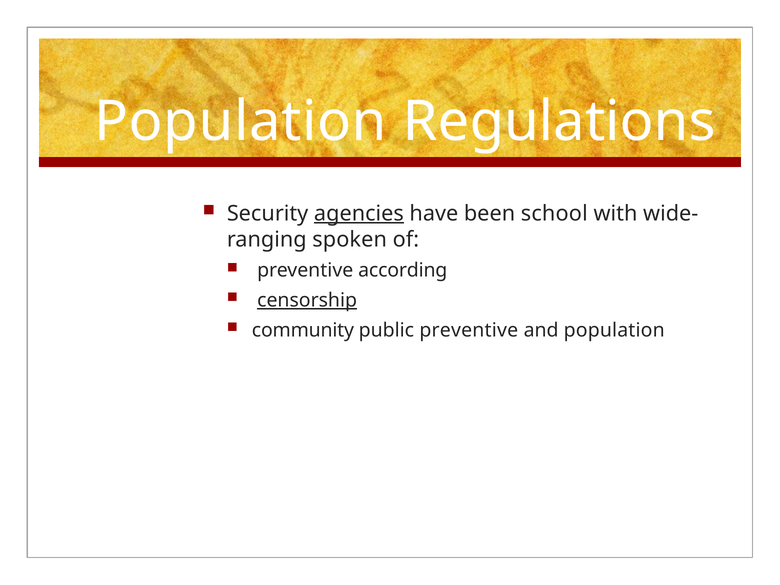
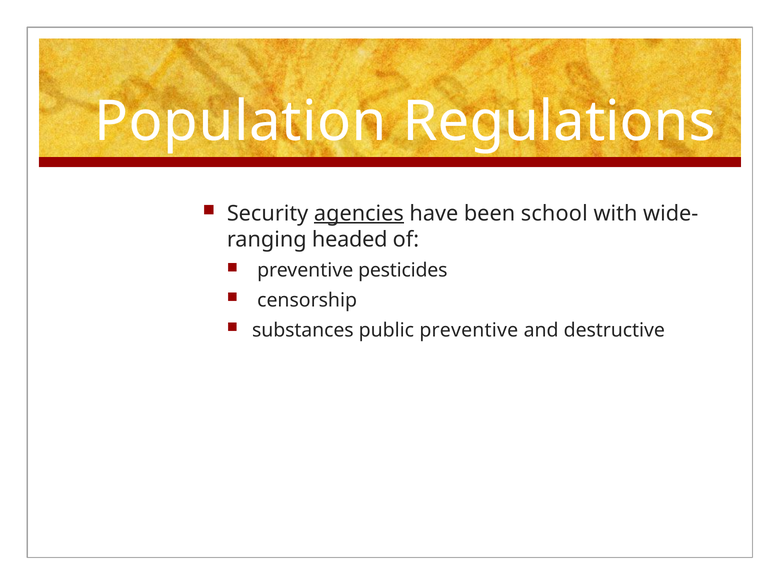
spoken: spoken -> headed (350, 239)
according: according -> pesticides (403, 270)
censorship underline: present -> none (307, 300)
community: community -> substances (303, 330)
and population: population -> destructive (614, 330)
